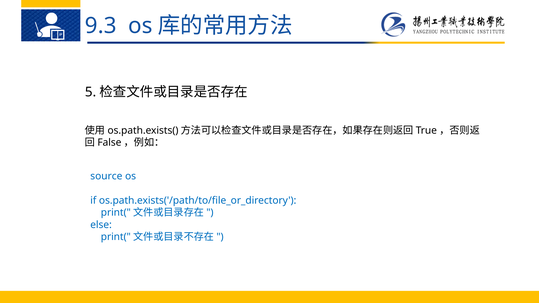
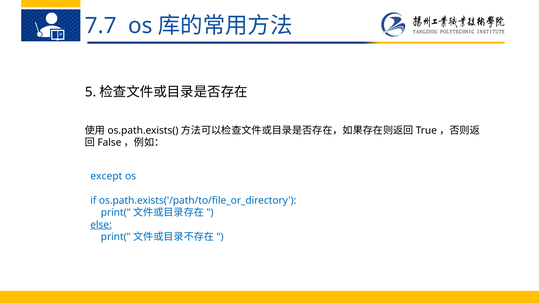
9.3: 9.3 -> 7.7 (101, 26)
source: source -> except (106, 176)
else underline: none -> present (101, 225)
